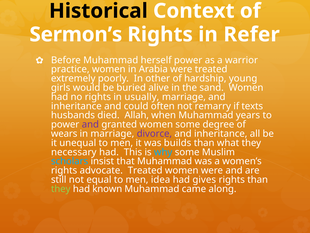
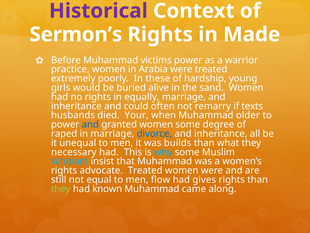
Historical colour: black -> purple (98, 11)
Refer: Refer -> Made (252, 34)
herself: herself -> victims (156, 60)
other: other -> these (158, 78)
usually: usually -> equally (142, 97)
Allah: Allah -> Your (137, 115)
years: years -> older (248, 115)
and colour: purple -> blue (90, 124)
wears: wears -> raped (64, 133)
divorce colour: purple -> blue (154, 133)
idea: idea -> flow (161, 179)
